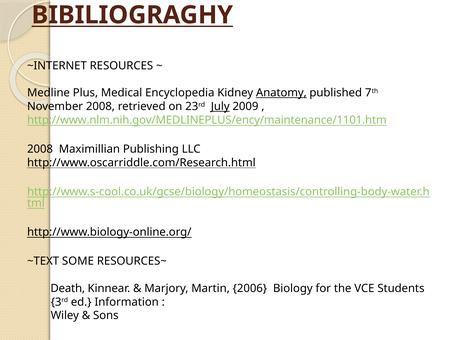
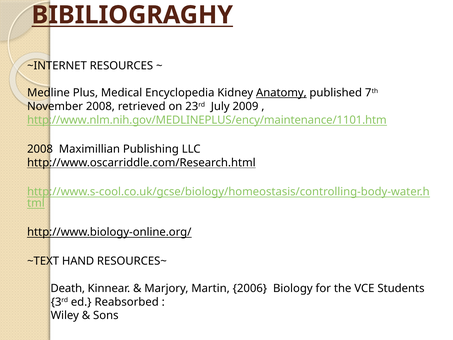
July underline: present -> none (220, 106)
SOME: SOME -> HAND (78, 261)
Information: Information -> Reabsorbed (127, 302)
